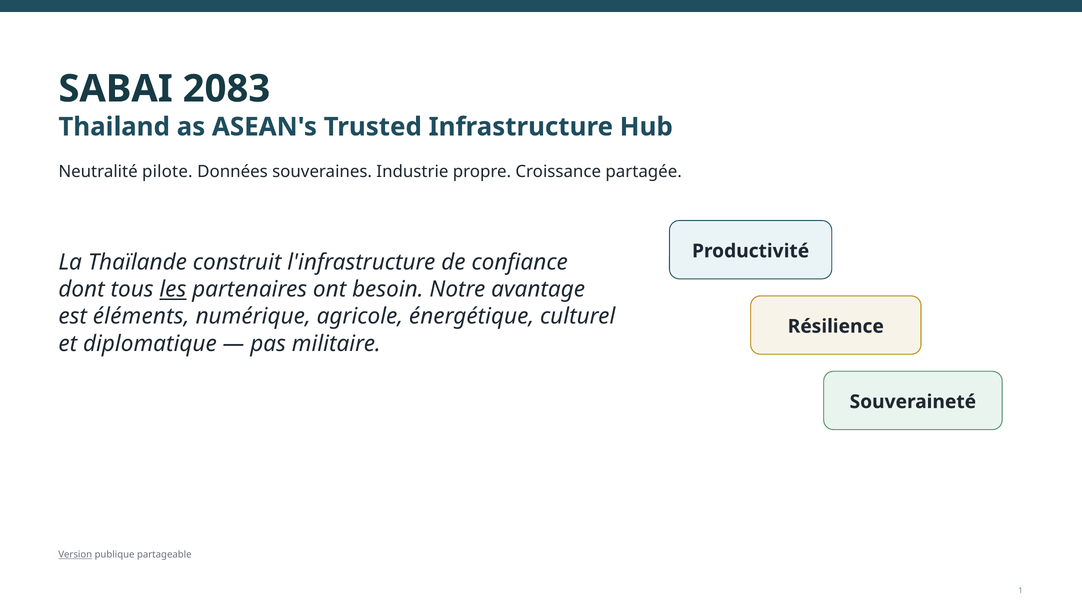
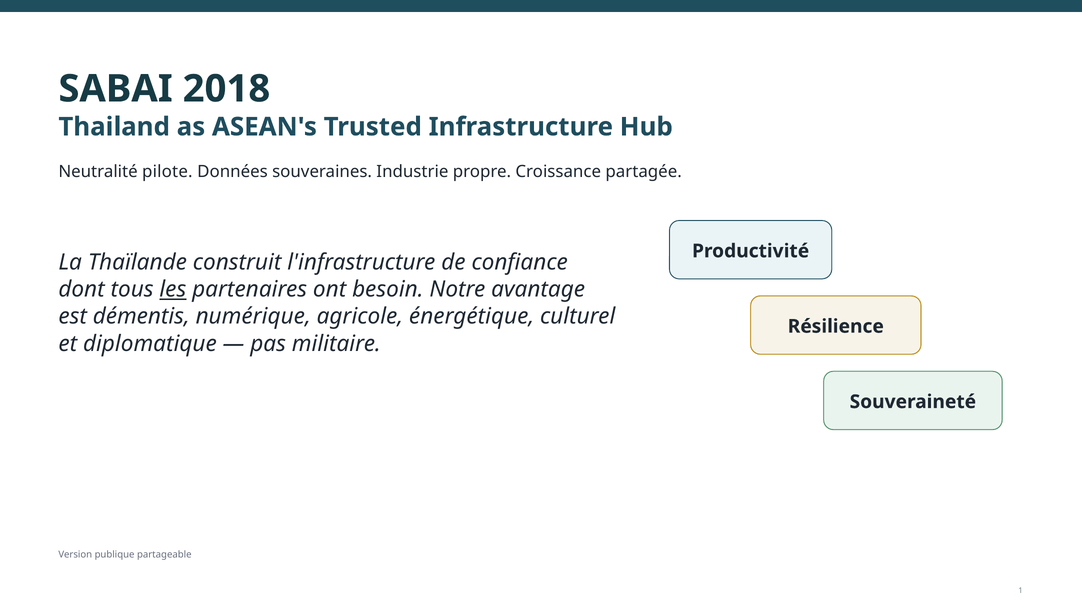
2083: 2083 -> 2018 (226, 89)
éléments: éléments -> démentis (141, 317)
Version underline: present -> none (75, 555)
